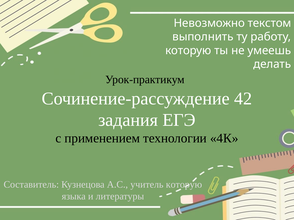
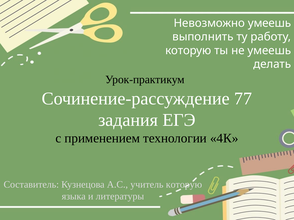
Невозможно текстом: текстом -> умеешь (270, 23)
42: 42 -> 77 (243, 99)
